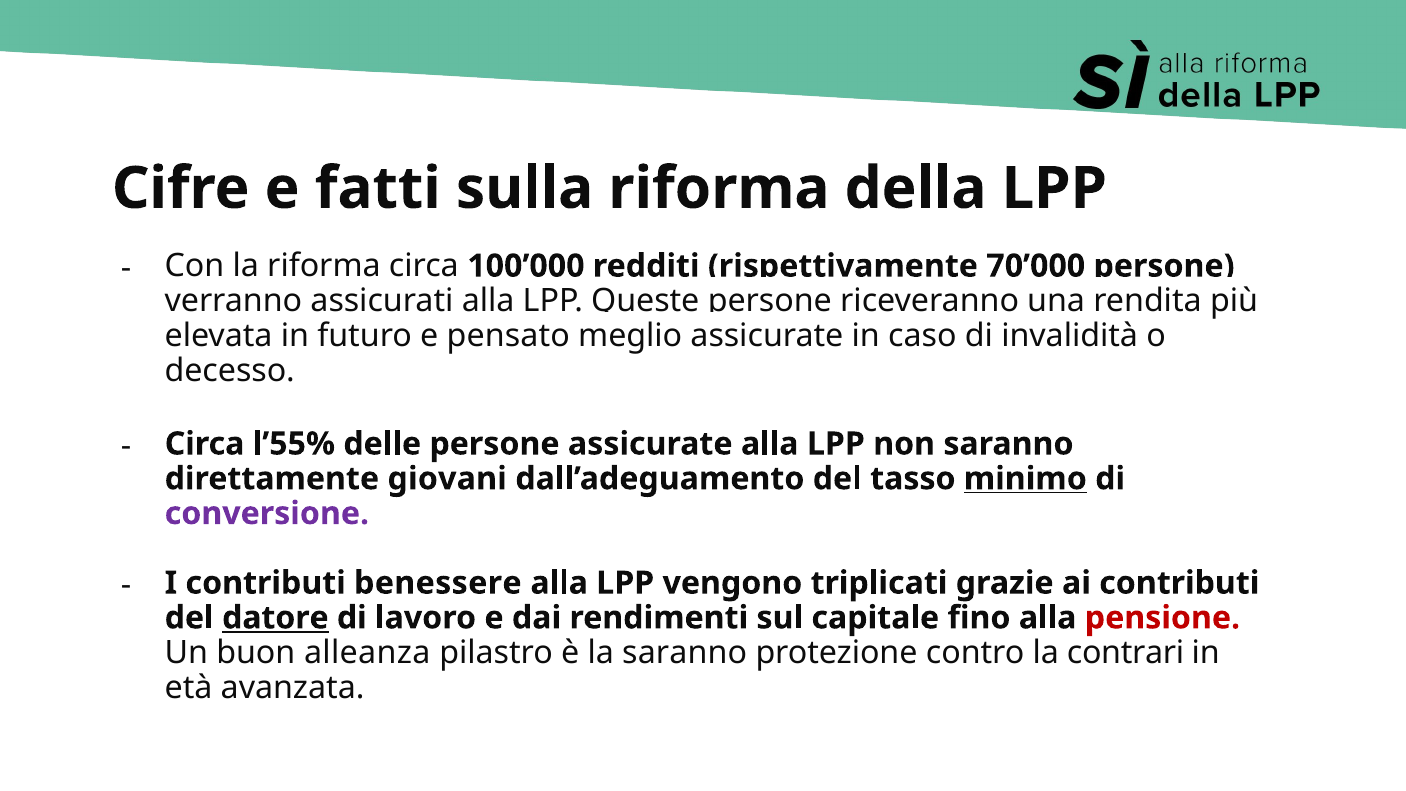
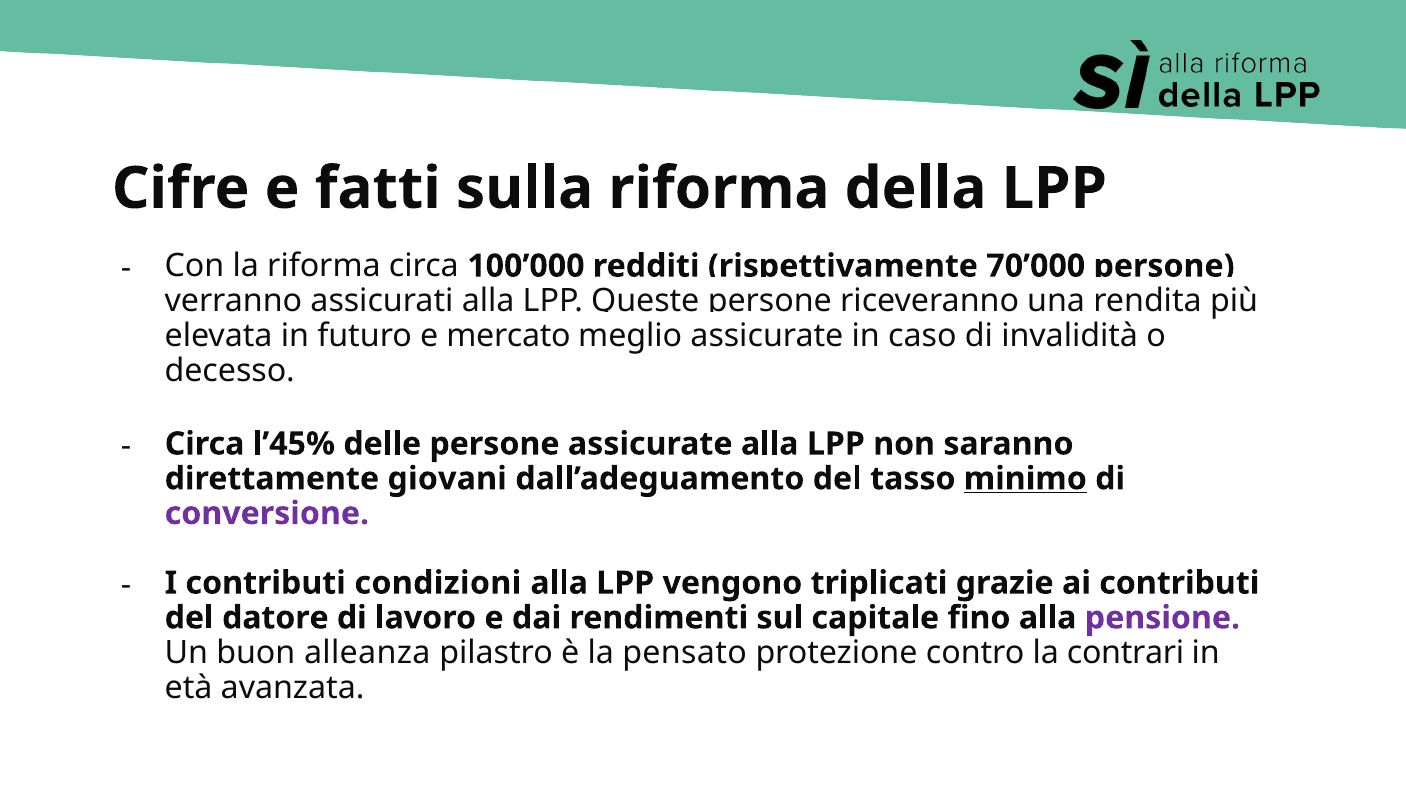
pensato: pensato -> mercato (509, 336)
l’55%: l’55% -> l’45% (294, 444)
benessere: benessere -> condizioni (438, 583)
datore underline: present -> none (275, 618)
pensione colour: red -> purple (1162, 618)
la saranno: saranno -> pensato (685, 652)
